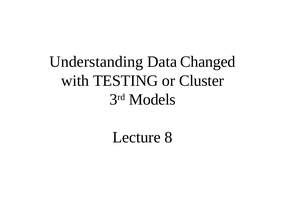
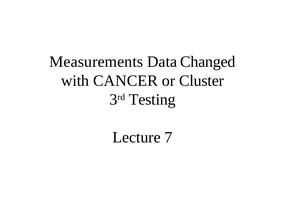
Understanding: Understanding -> Measurements (96, 62)
TESTING: TESTING -> CANCER (125, 81)
Models: Models -> Testing (152, 100)
8: 8 -> 7 (169, 138)
